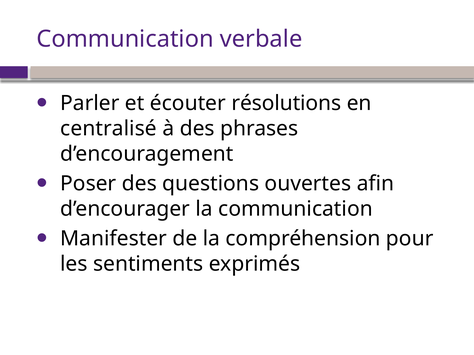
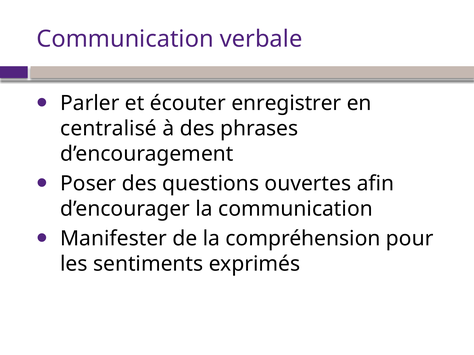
résolutions: résolutions -> enregistrer (286, 103)
